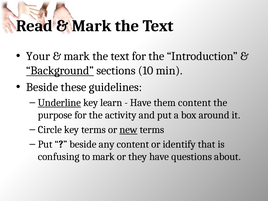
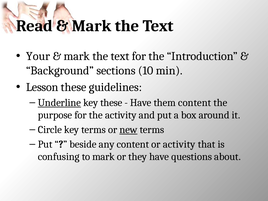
Background underline: present -> none (60, 71)
Beside: Beside -> Lesson (42, 87)
key learn: learn -> these (111, 103)
or identify: identify -> activity (179, 144)
